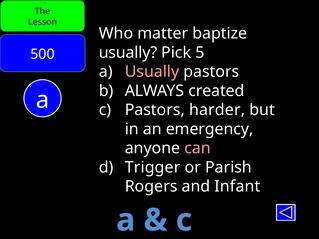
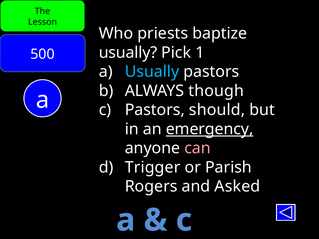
matter: matter -> priests (163, 34)
5: 5 -> 1 (200, 53)
Usually colour: pink -> light blue (152, 72)
created: created -> though (216, 91)
harder: harder -> should (217, 110)
emergency underline: none -> present (210, 129)
Infant: Infant -> Asked (237, 187)
